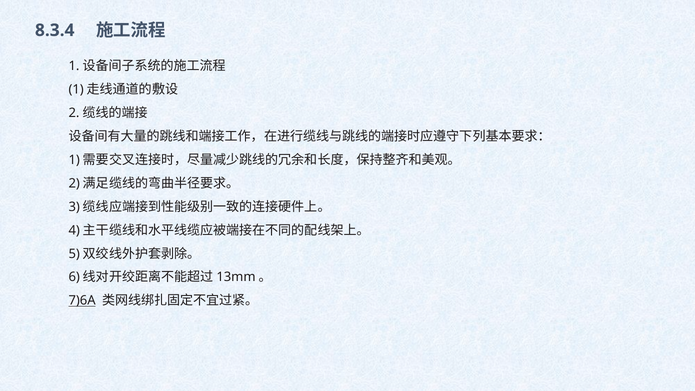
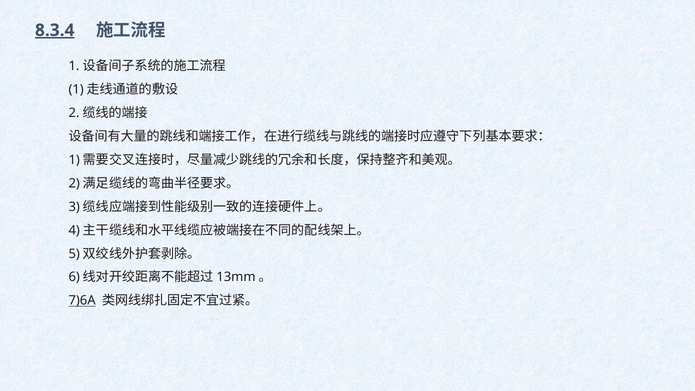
8.3.4 underline: none -> present (55, 30)
